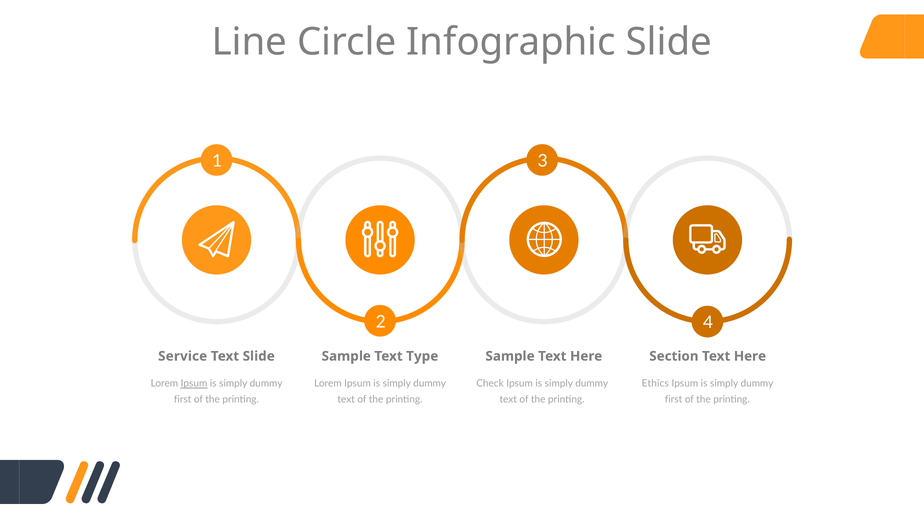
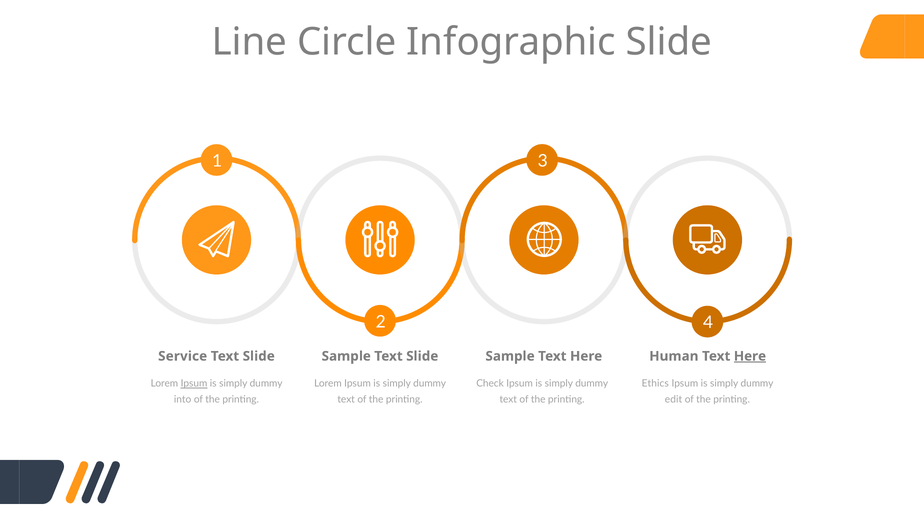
Sample Text Type: Type -> Slide (422, 357)
Section: Section -> Human (674, 357)
Here underline: none -> present (750, 357)
first: first -> into (183, 400)
first: first -> edit (673, 400)
